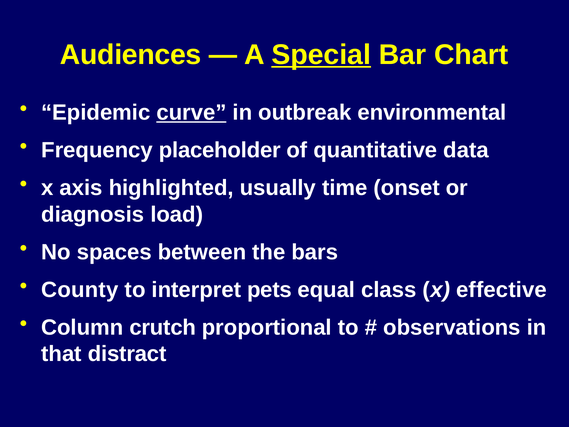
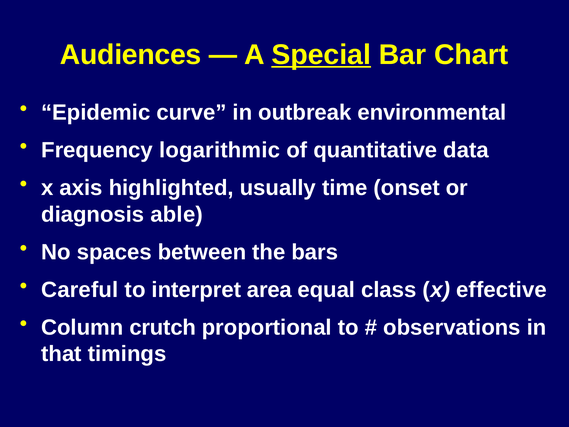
curve underline: present -> none (191, 113)
placeholder: placeholder -> logarithmic (220, 150)
load: load -> able (177, 214)
County: County -> Careful (80, 290)
pets: pets -> area (269, 290)
distract: distract -> timings (127, 354)
